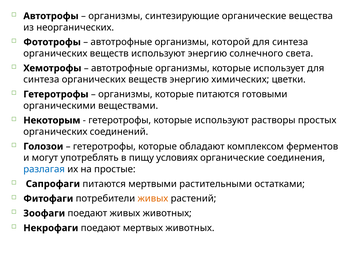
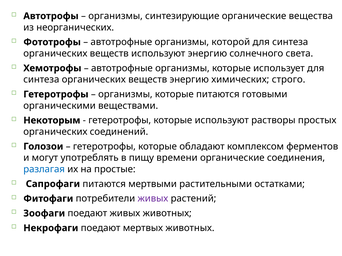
цветки: цветки -> строго (289, 80)
условиях: условиях -> времени (177, 158)
живых colour: orange -> purple (153, 199)
